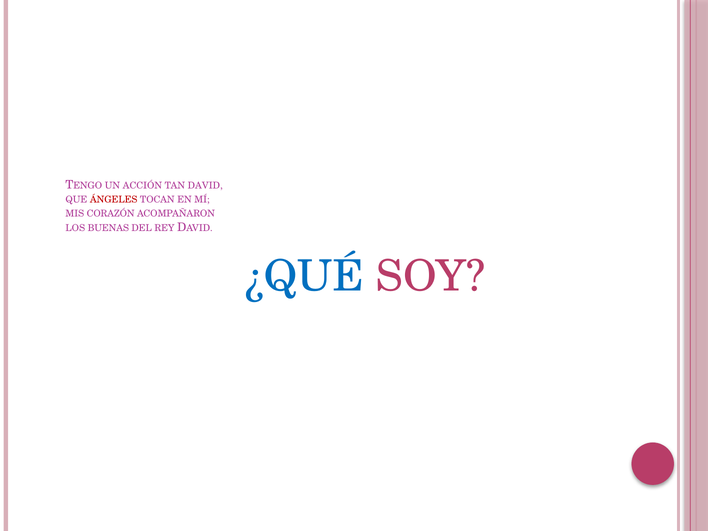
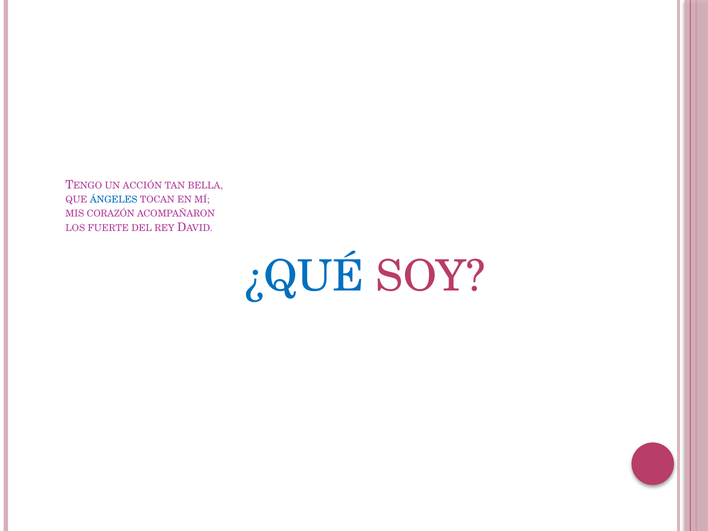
TAN DAVID: DAVID -> BELLA (205, 185)
ÁNGELES colour: red -> blue (114, 200)
BUENAS: BUENAS -> FUERTE (108, 228)
